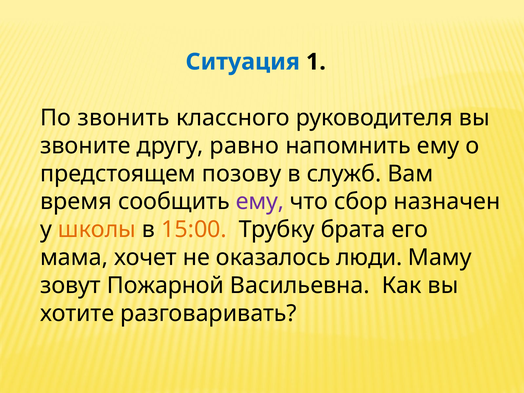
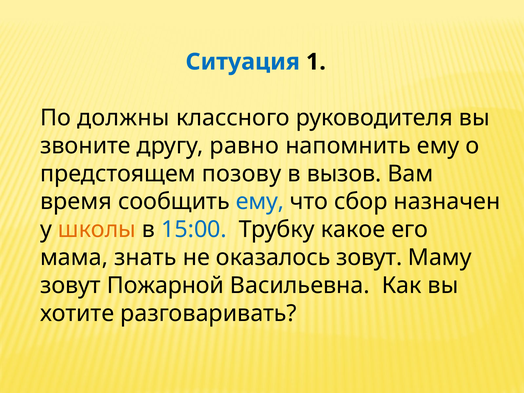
звонить: звонить -> должны (123, 118)
служб: служб -> вызов (344, 174)
ему colour: purple -> blue (260, 202)
15:00 colour: orange -> blue (194, 230)
брата: брата -> какое (353, 230)
хочет: хочет -> знать (145, 258)
оказалось люди: люди -> зовут (369, 258)
